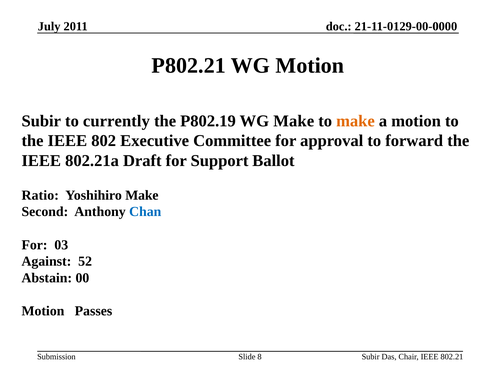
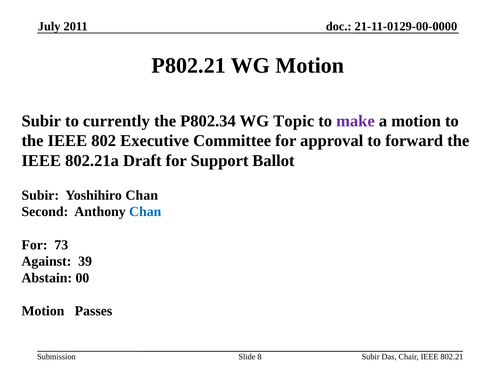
P802.19: P802.19 -> P802.34 (208, 121)
WG Make: Make -> Topic (294, 121)
make colour: orange -> purple (355, 121)
Ratio: Ratio -> Subir (40, 195)
Yoshihiro Make: Make -> Chan (142, 195)
03: 03 -> 73 (61, 245)
52: 52 -> 39 (85, 261)
